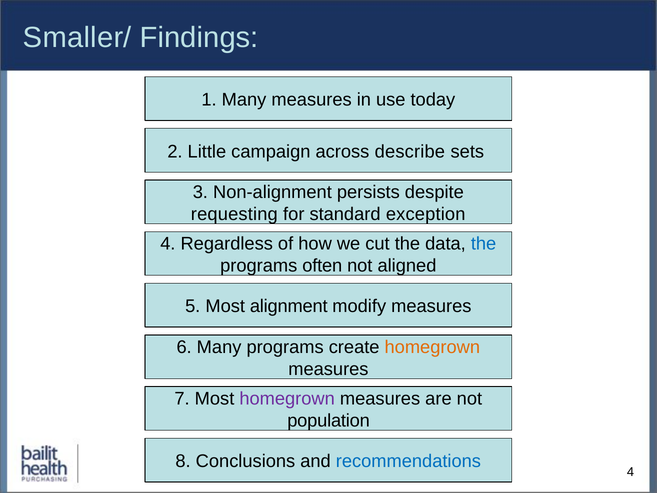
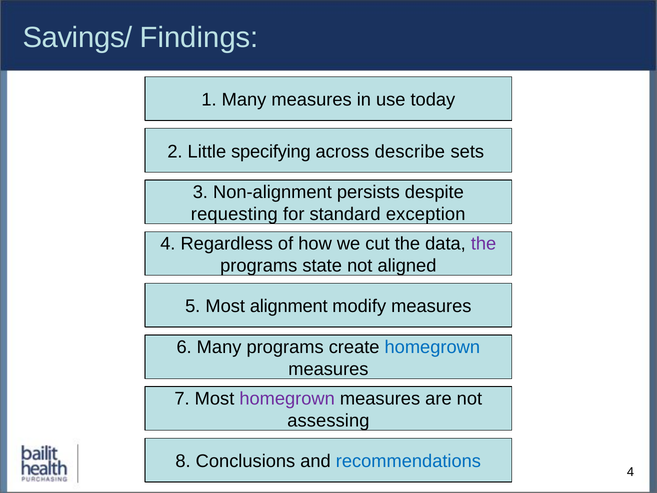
Smaller/: Smaller/ -> Savings/ (78, 38)
campaign: campaign -> specifying (271, 151)
the colour: blue -> purple (484, 244)
often: often -> state (322, 266)
homegrown colour: orange -> blue (432, 347)
population: population -> assessing (328, 421)
